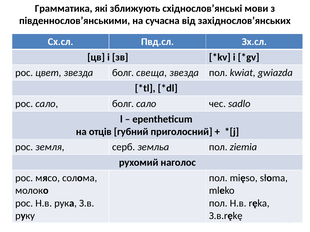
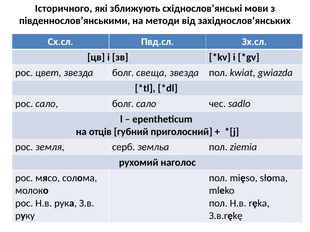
Грамматика: Грамматика -> Історичного (64, 8)
сучасна: сучасна -> методи (162, 21)
